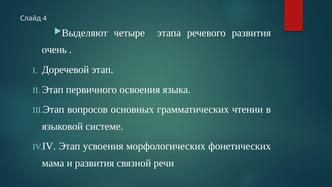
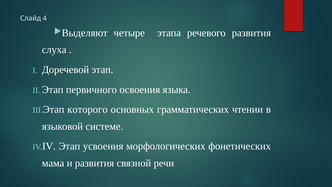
очень: очень -> слуха (54, 50)
вопросов: вопросов -> которого (87, 109)
